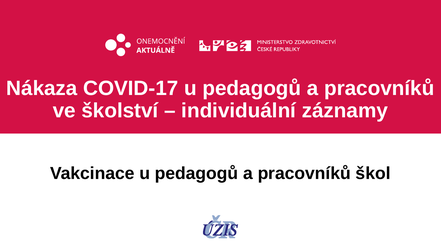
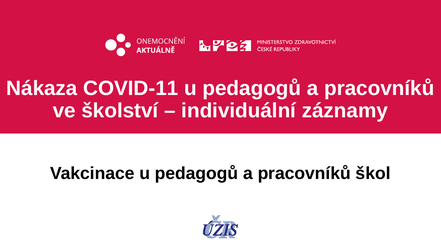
COVID-17: COVID-17 -> COVID-11 (131, 88)
